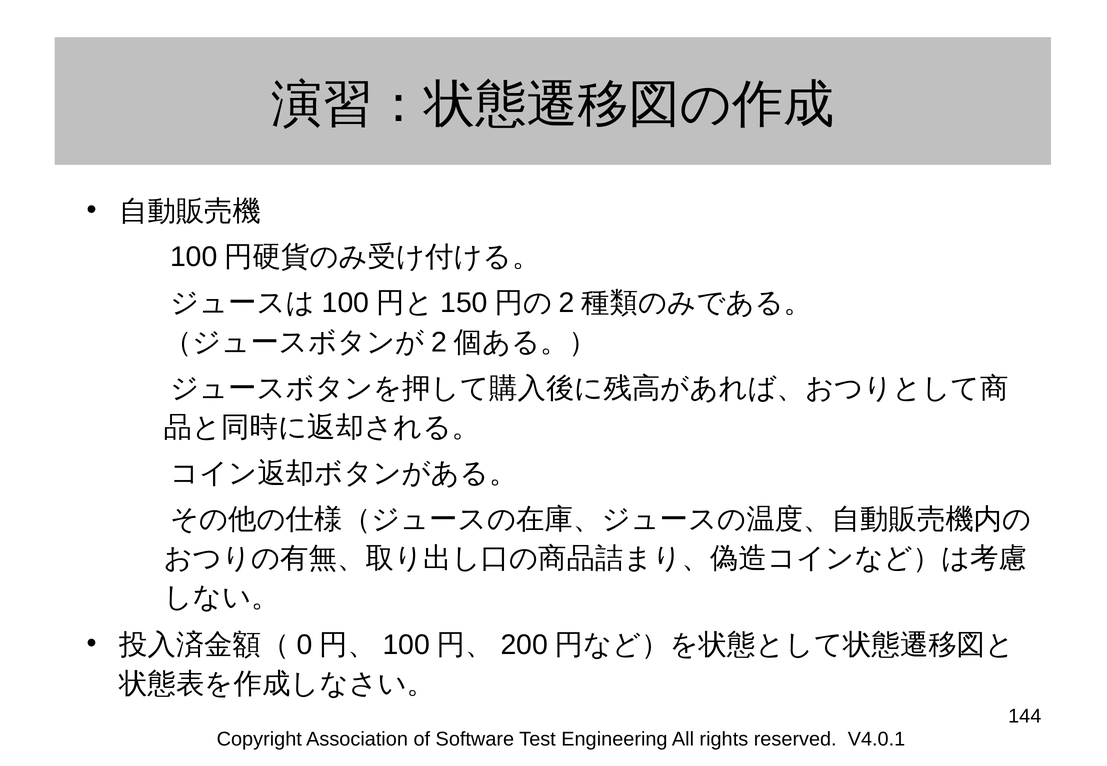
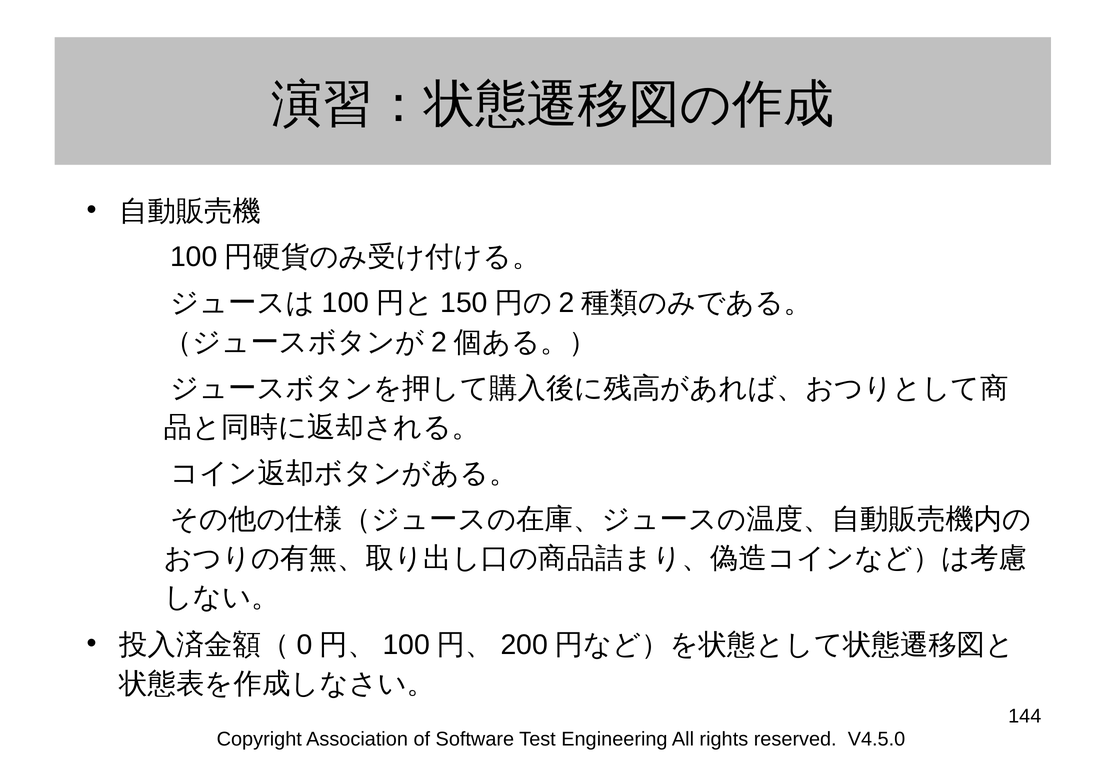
V4.0.1: V4.0.1 -> V4.5.0 (876, 740)
